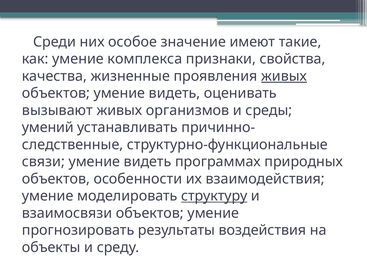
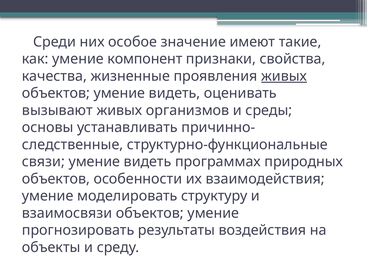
комплекса: комплекса -> компонент (145, 59)
умений: умений -> основы (48, 128)
структуру underline: present -> none (214, 196)
